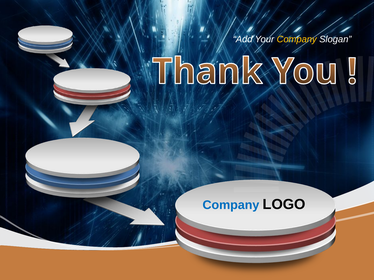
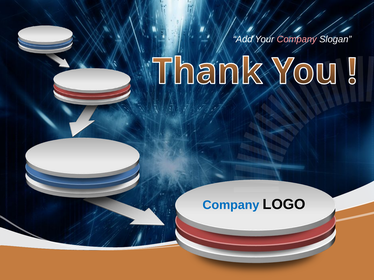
Company colour: yellow -> pink (297, 39)
